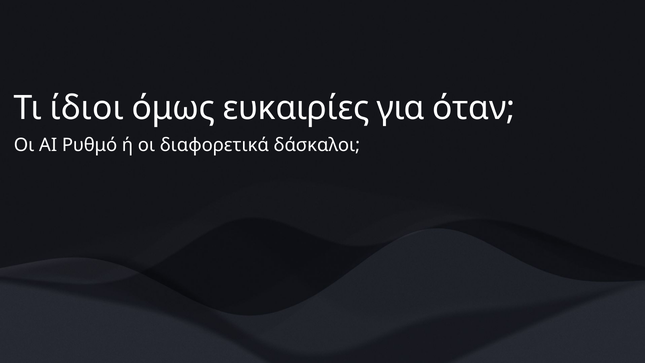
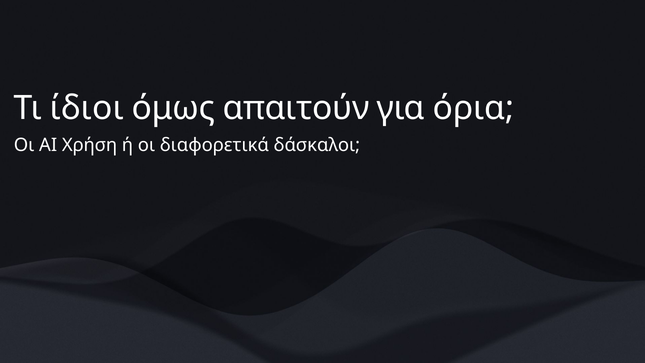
ευκαιρίες: ευκαιρίες -> απαιτούν (296, 108)
όταν: όταν -> όρια (474, 108)
Ρυθμό: Ρυθμό -> Χρήση (90, 145)
